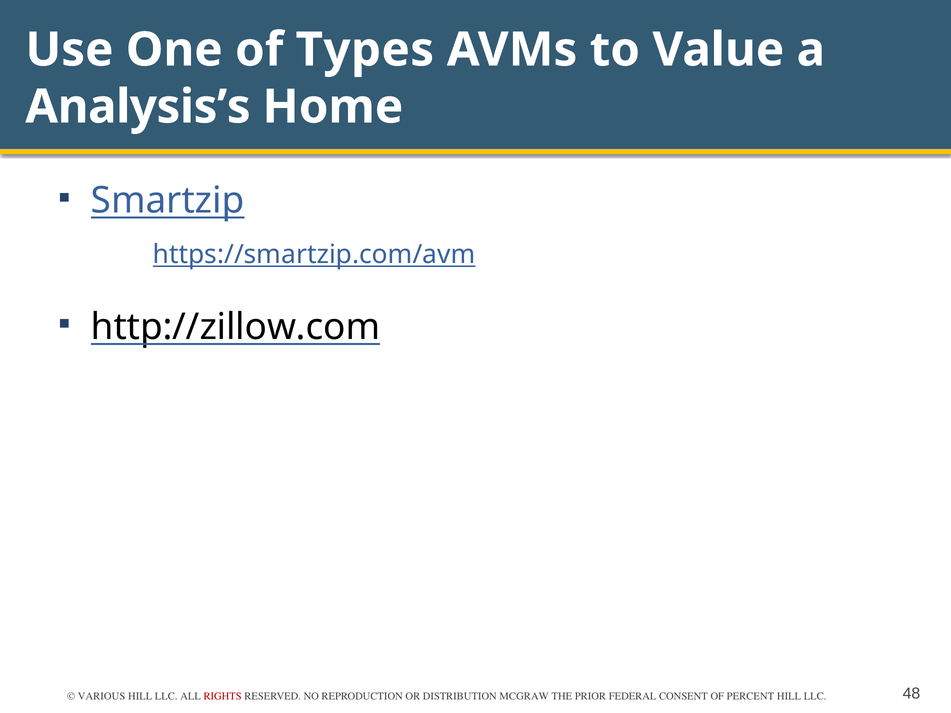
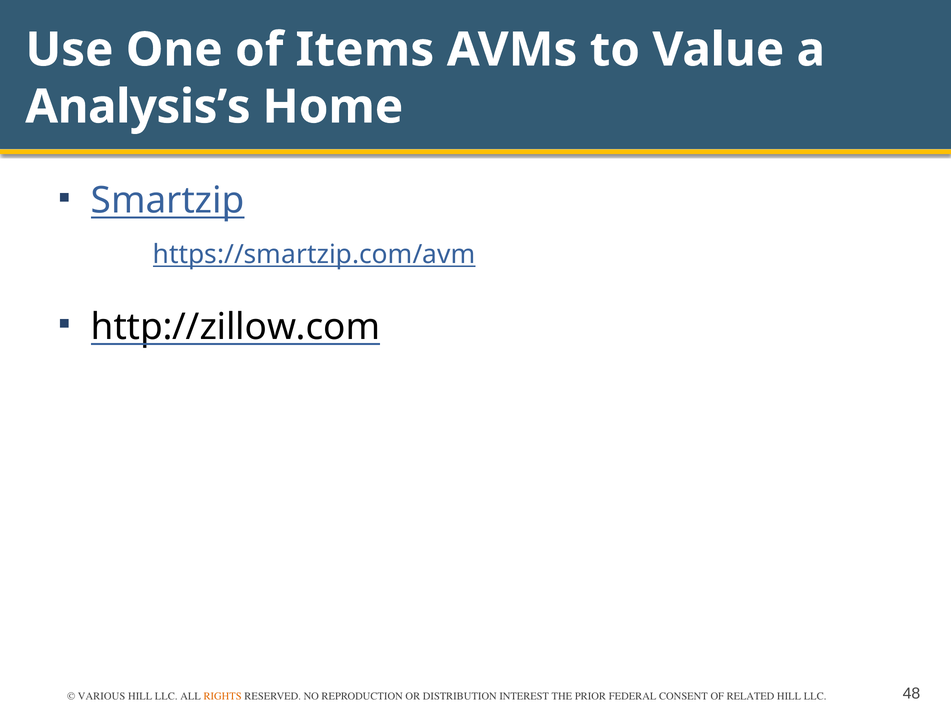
Types: Types -> Items (365, 50)
RIGHTS colour: red -> orange (223, 697)
MCGRAW: MCGRAW -> INTEREST (524, 697)
PERCENT: PERCENT -> RELATED (751, 697)
